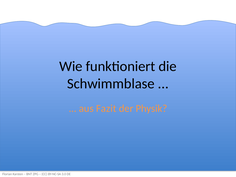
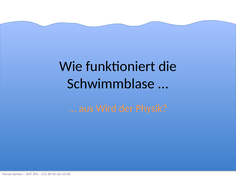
Fazit: Fazit -> Wird (106, 109)
